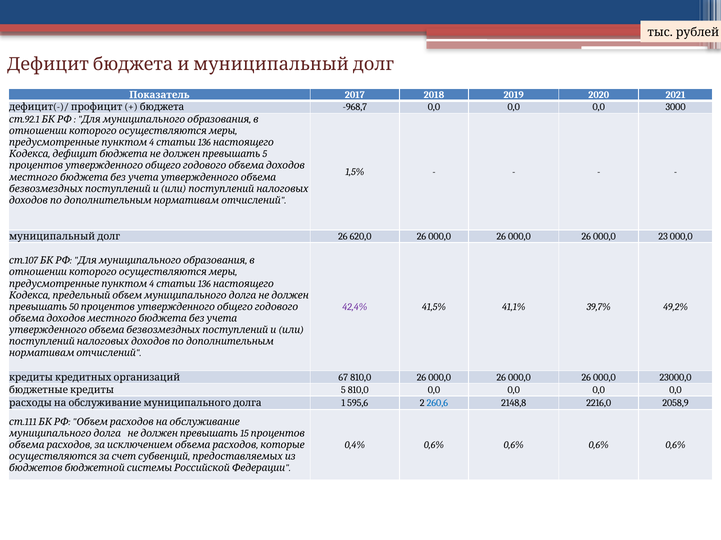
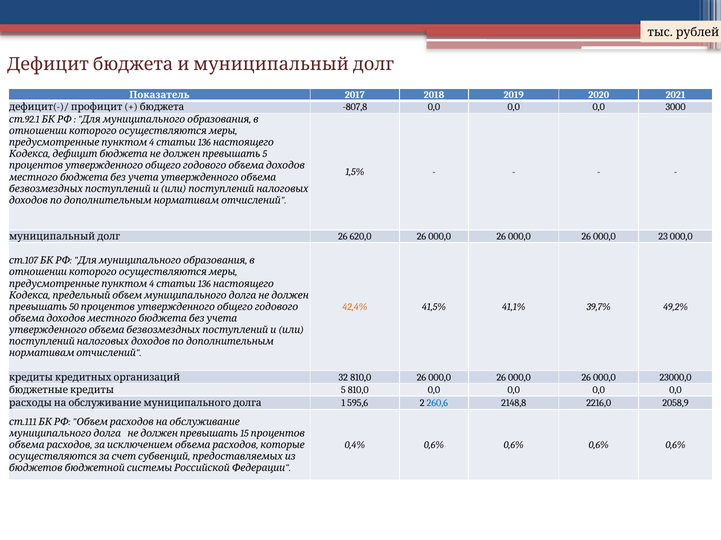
-968,7: -968,7 -> -807,8 (355, 107)
42,4% colour: purple -> orange (355, 307)
67: 67 -> 32 (343, 378)
